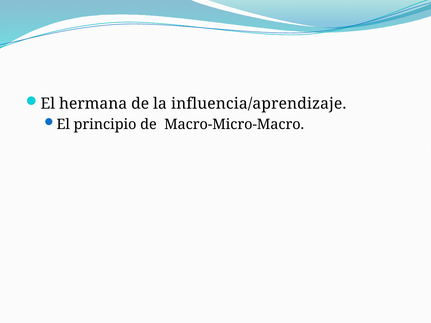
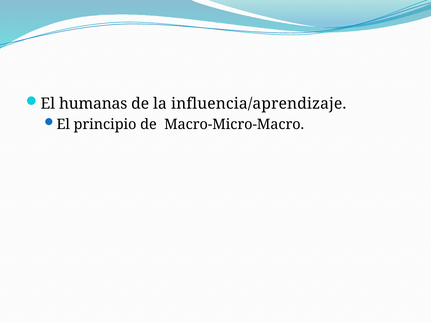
hermana: hermana -> humanas (93, 104)
